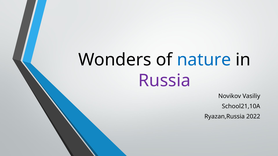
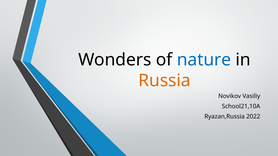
Russia colour: purple -> orange (165, 81)
